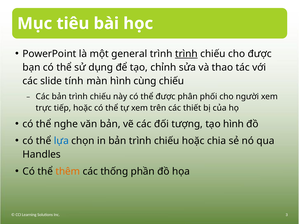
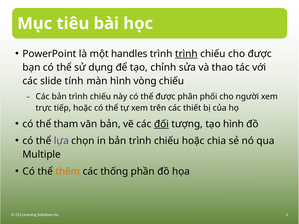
general: general -> handles (129, 54)
cùng: cùng -> vòng (145, 81)
nghe: nghe -> tham (66, 124)
đối underline: none -> present (161, 124)
lựa colour: blue -> purple (61, 141)
Handles: Handles -> Multiple (42, 155)
